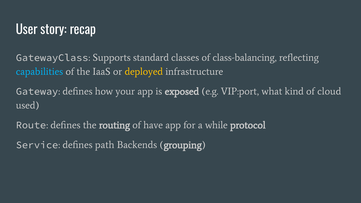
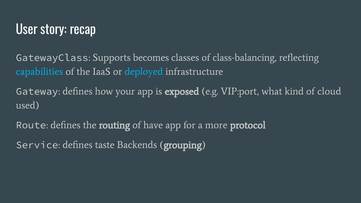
standard: standard -> becomes (151, 58)
deployed colour: yellow -> light blue (144, 72)
while: while -> more (216, 125)
path: path -> taste (105, 145)
